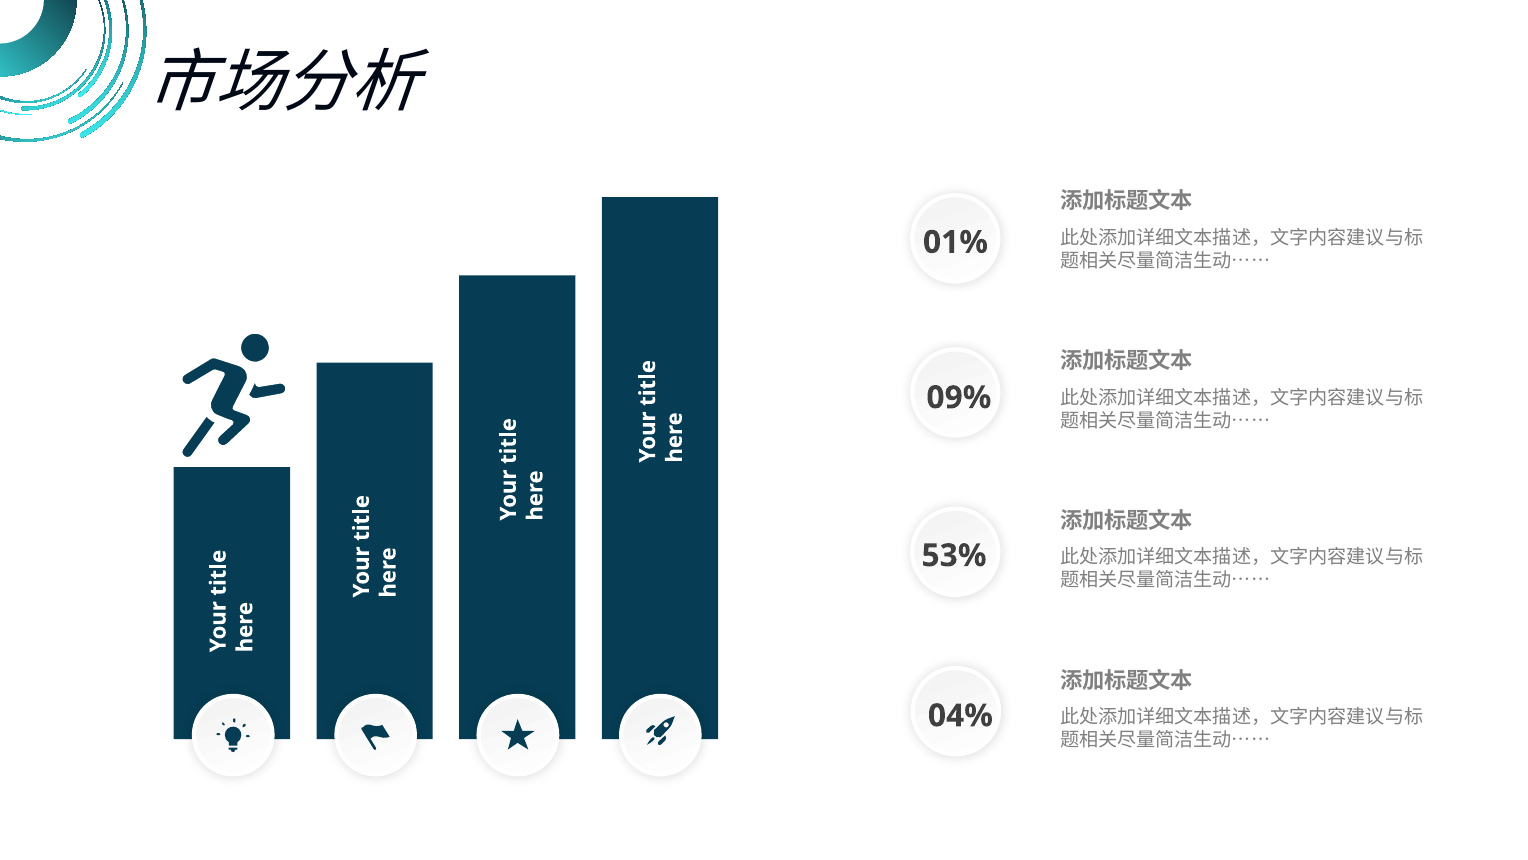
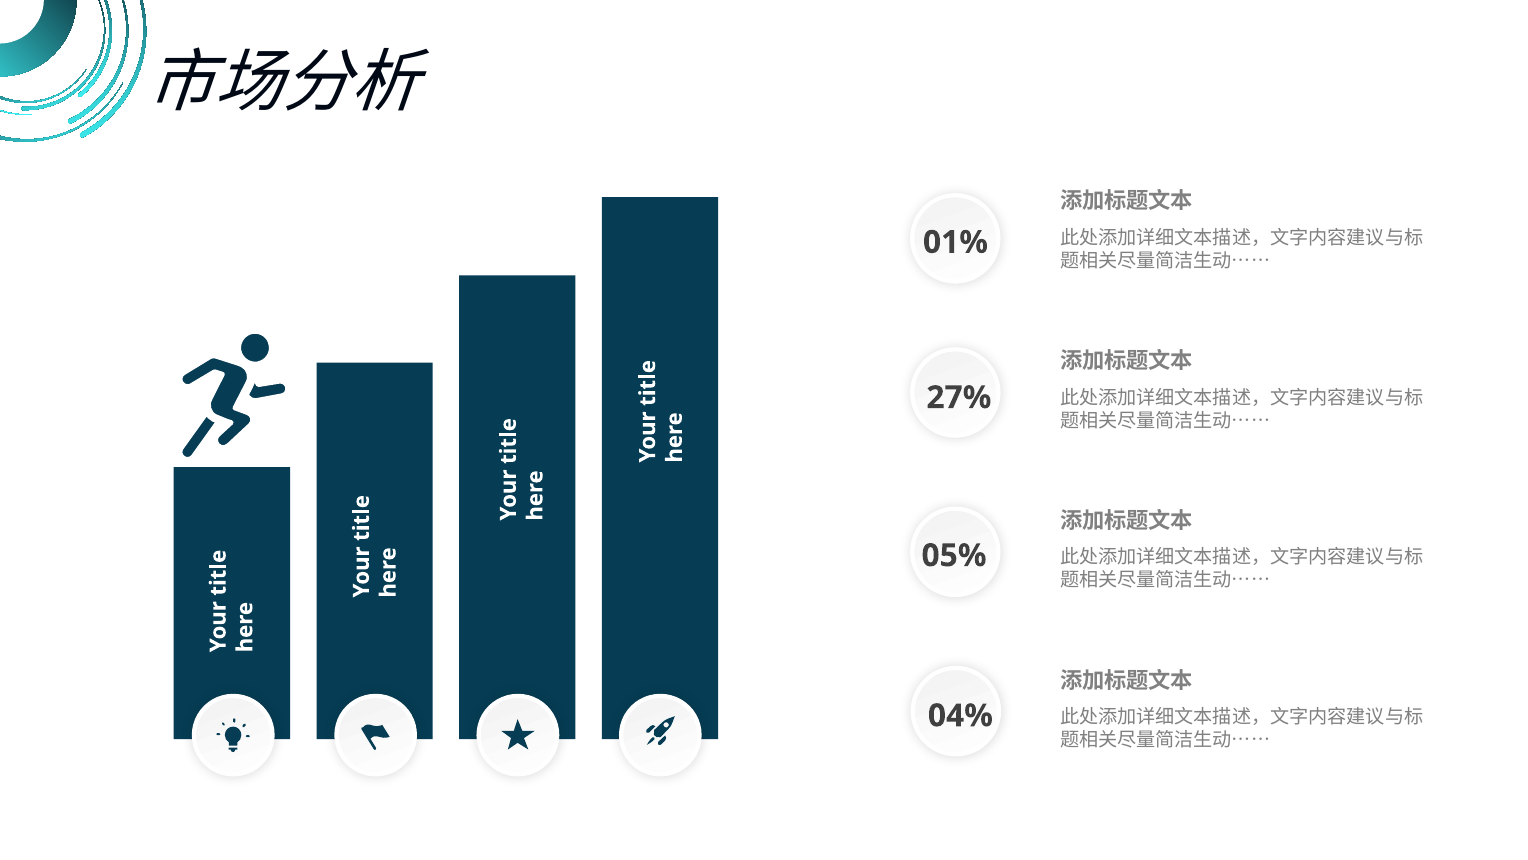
09%: 09% -> 27% (959, 397)
53%: 53% -> 05% (954, 555)
